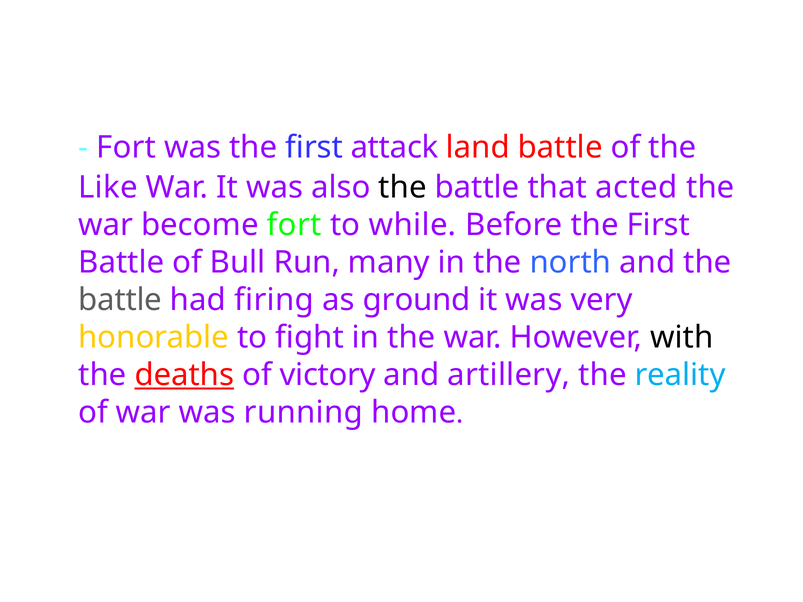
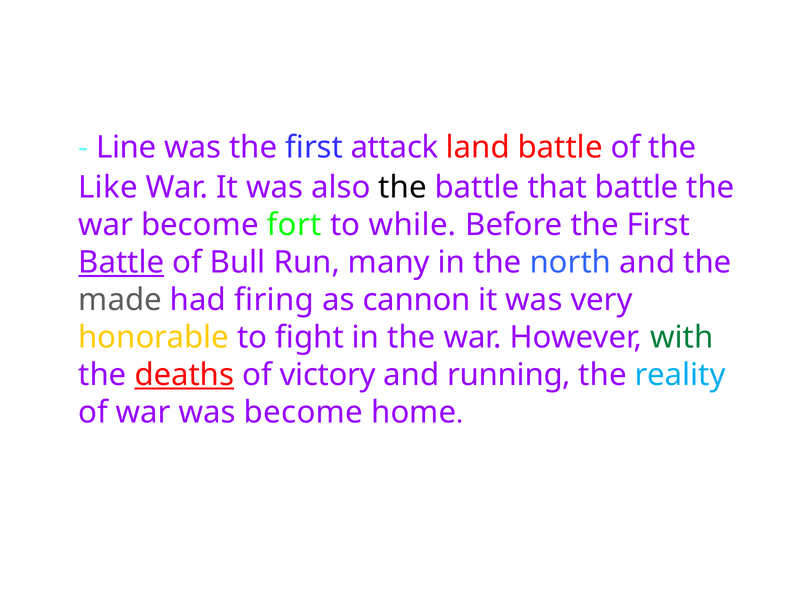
Fort: Fort -> Line (126, 148)
that acted: acted -> battle (637, 188)
Battle underline: none -> present (121, 263)
battle: battle -> made (120, 300)
ground: ground -> cannon (417, 300)
with colour: black -> green (682, 338)
artillery: artillery -> running (509, 375)
was running: running -> become (303, 413)
